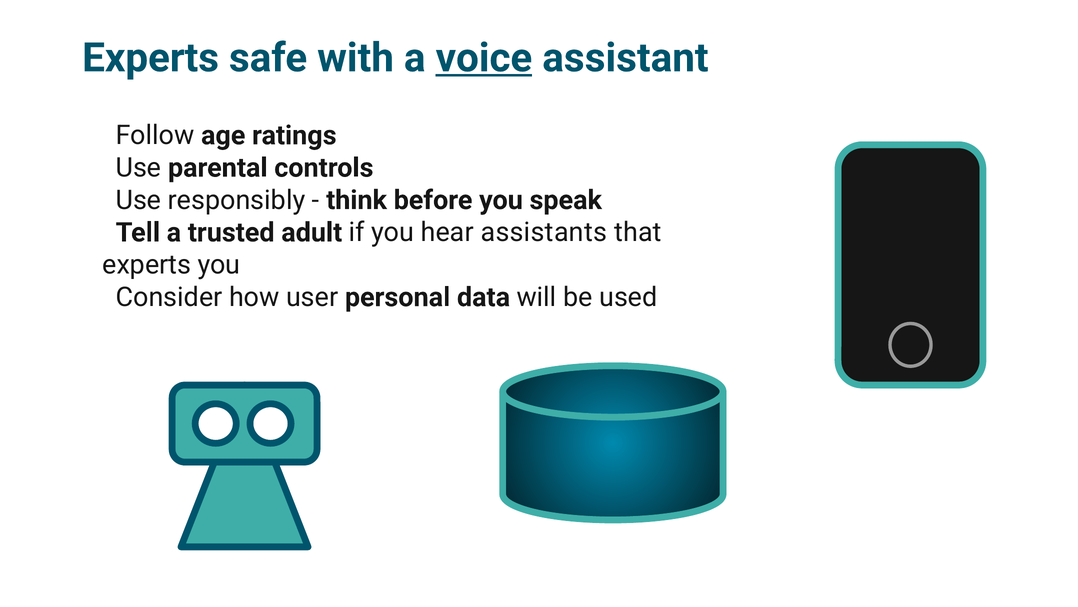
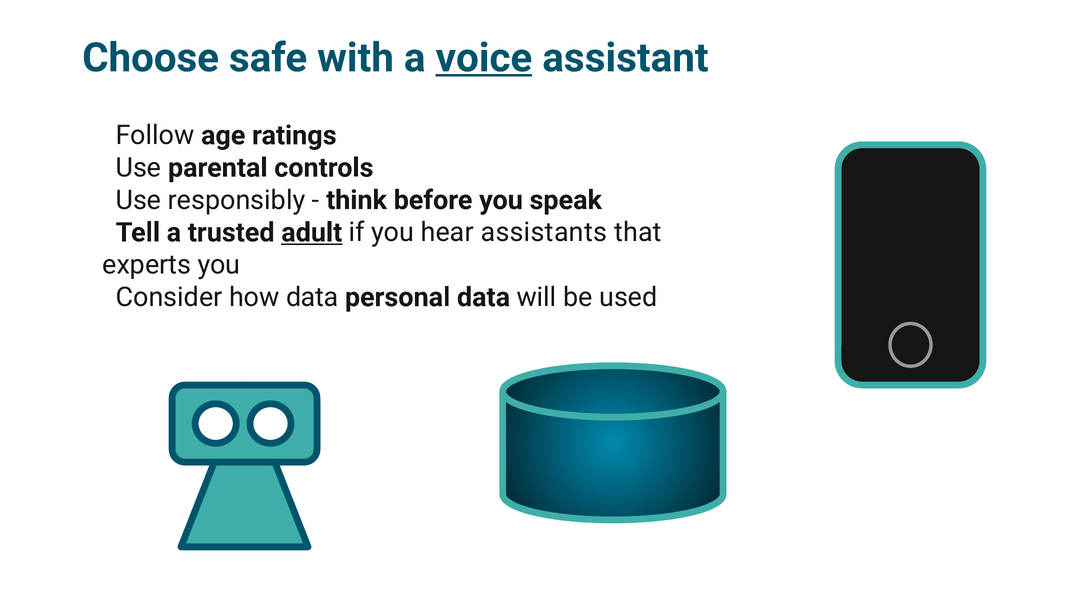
Experts: Experts -> Choose (151, 58)
adult underline: none -> present (312, 232)
how user: user -> data (312, 297)
